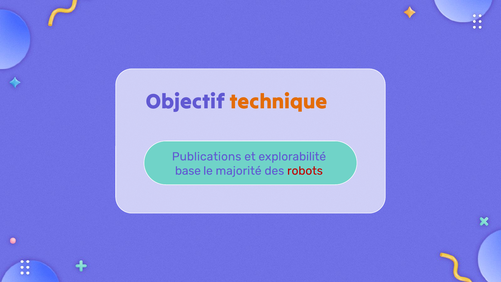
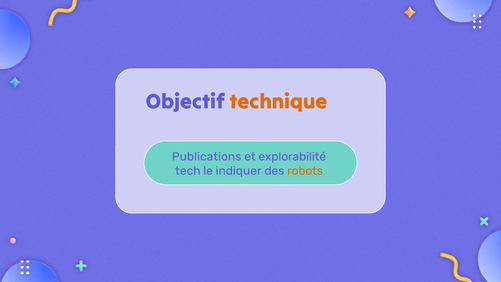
base: base -> tech (188, 171)
majorité: majorité -> indiquer (239, 171)
robots colour: red -> orange (305, 171)
